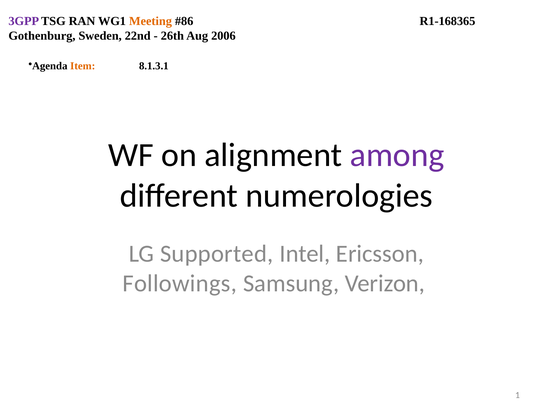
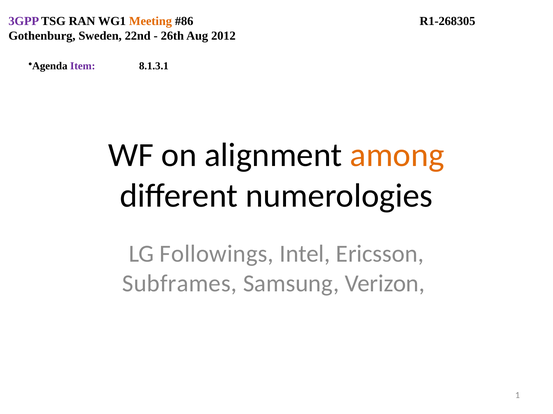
R1-168365: R1-168365 -> R1-268305 (447, 21)
2006: 2006 -> 2012 (223, 36)
Item colour: orange -> purple (83, 66)
among colour: purple -> orange (397, 155)
Supported: Supported -> Followings (217, 254)
Followings: Followings -> Subframes (180, 284)
